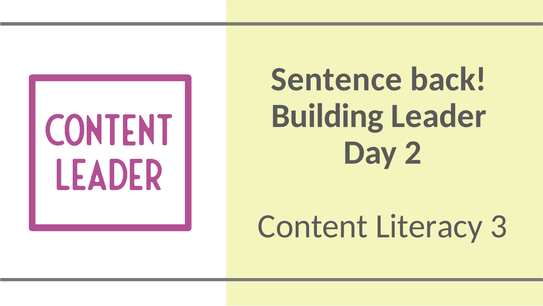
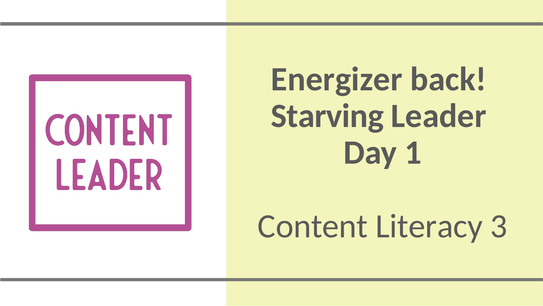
Sentence: Sentence -> Energizer (337, 79)
Building: Building -> Starving (327, 116)
2: 2 -> 1 (413, 152)
